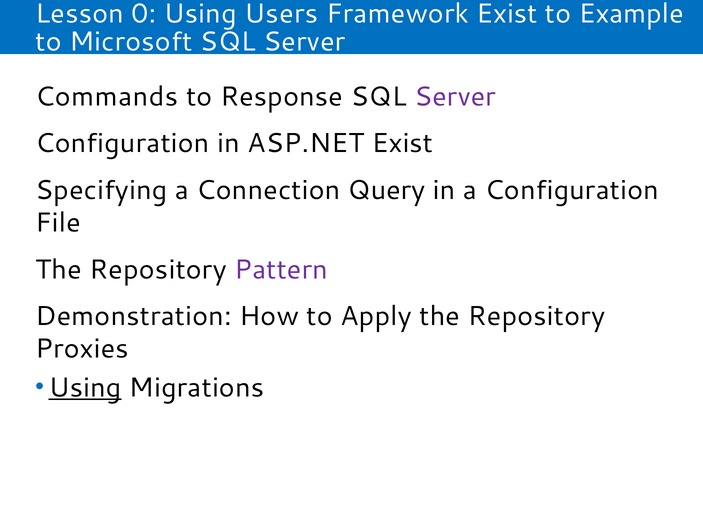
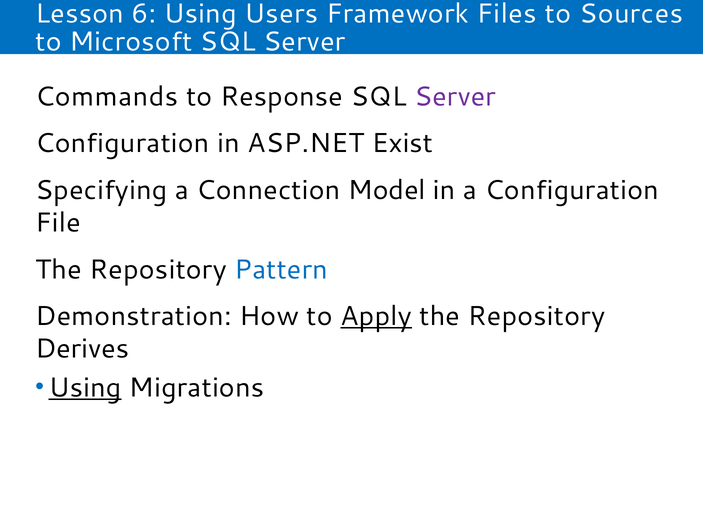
0: 0 -> 6 (144, 14)
Framework Exist: Exist -> Files (507, 14)
Example: Example -> Sources (631, 14)
Query: Query -> Model (387, 190)
Pattern colour: purple -> blue (281, 270)
Apply underline: none -> present (376, 316)
Proxies: Proxies -> Derives (82, 349)
